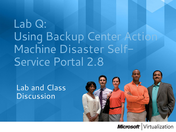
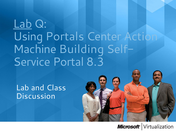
Lab underline: none -> present (23, 24)
Backup: Backup -> Portals (65, 37)
Disaster: Disaster -> Building (82, 49)
2.8: 2.8 -> 8.3 (95, 62)
